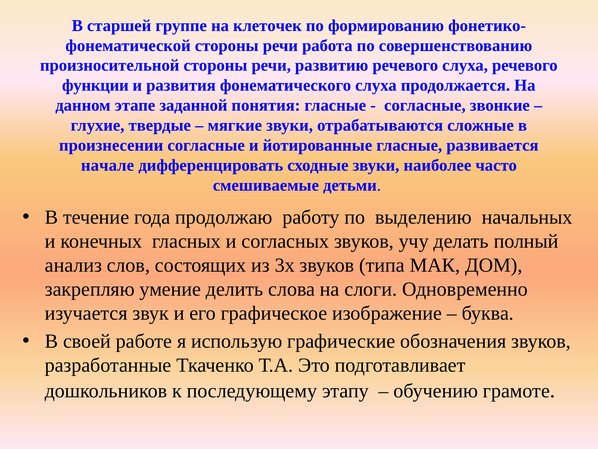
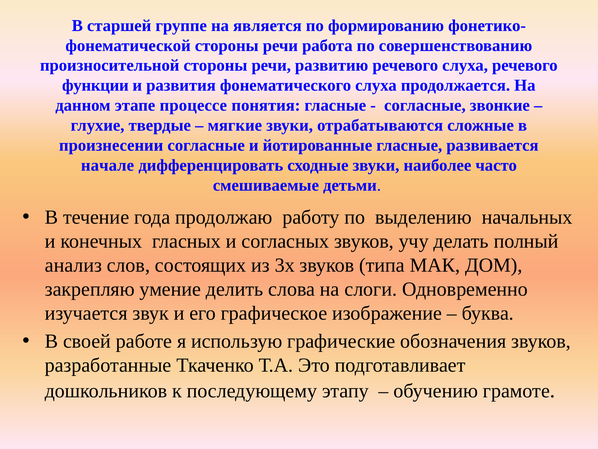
клеточек: клеточек -> является (267, 26)
заданной: заданной -> процессе (193, 105)
